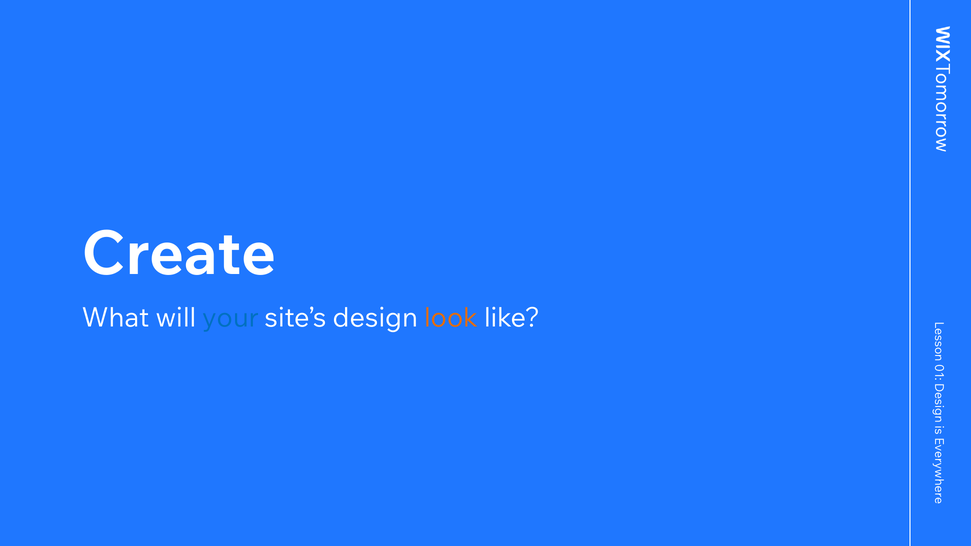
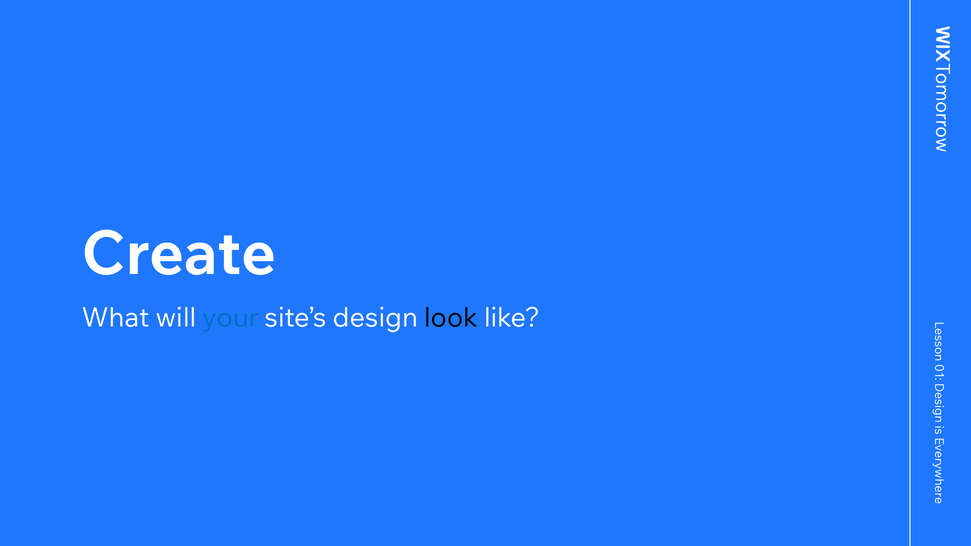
look colour: orange -> black (451, 318)
